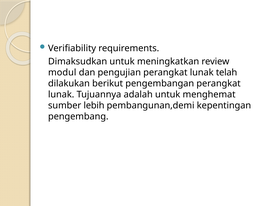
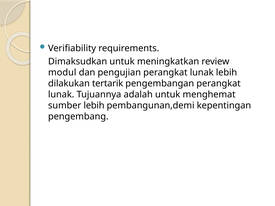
lunak telah: telah -> lebih (227, 73)
berikut: berikut -> tertarik (108, 84)
